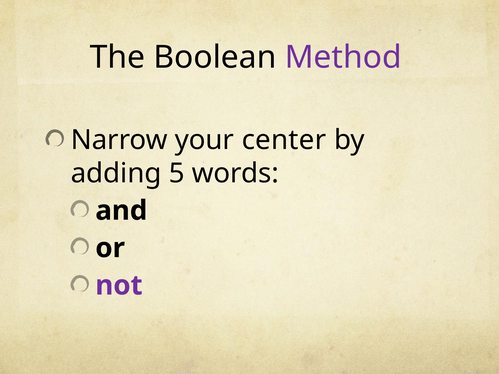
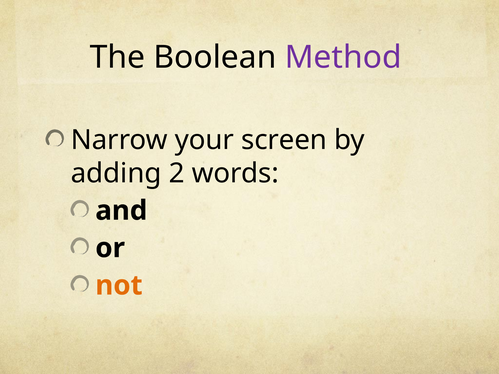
center: center -> screen (284, 140)
5: 5 -> 2 (177, 173)
not colour: purple -> orange (119, 286)
